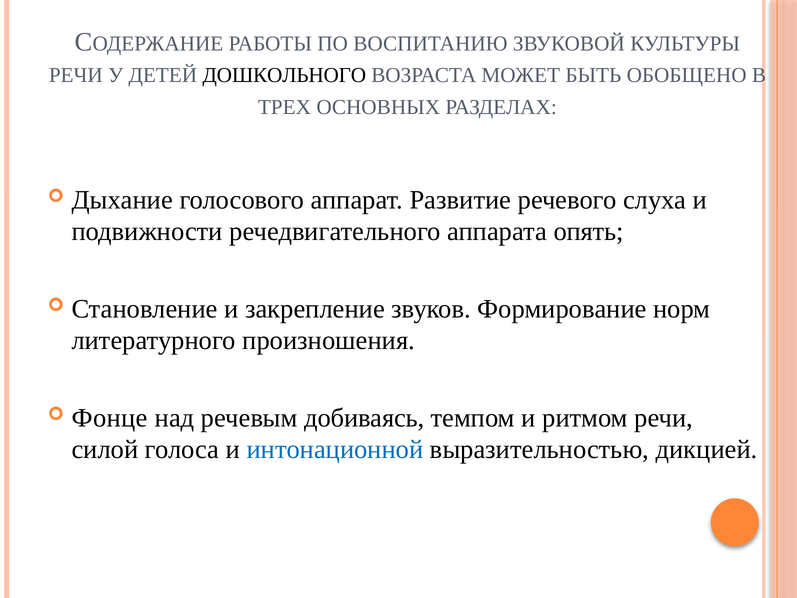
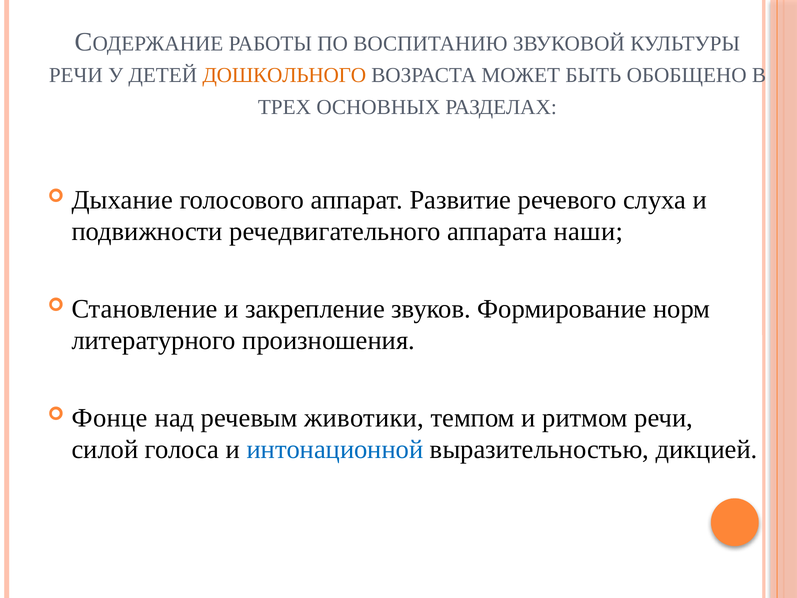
ДОШКОЛЬНОГО colour: black -> orange (284, 75)
опять: опять -> наши (589, 232)
добиваясь: добиваясь -> животики (364, 418)
